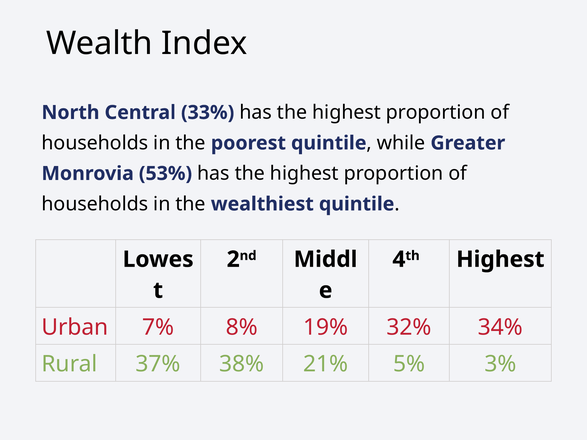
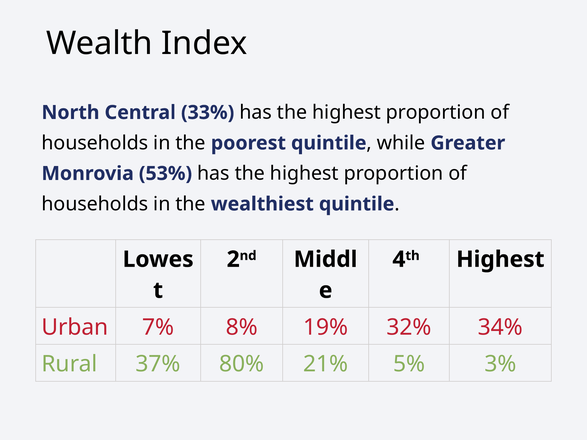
38%: 38% -> 80% (242, 364)
